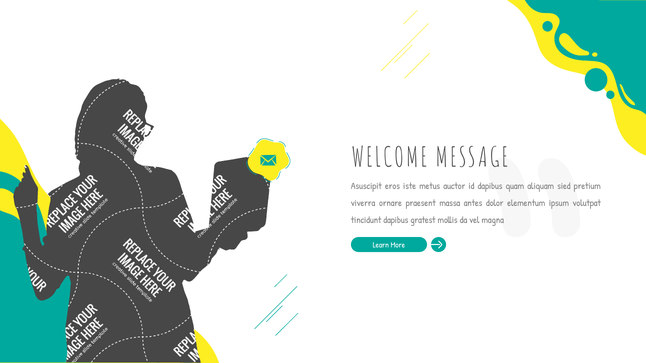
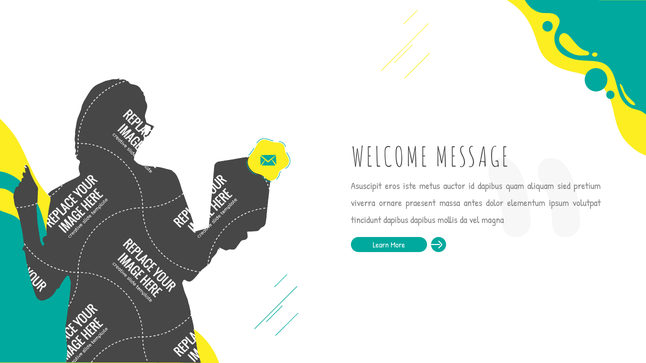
dapibus gratest: gratest -> dapibus (423, 220)
